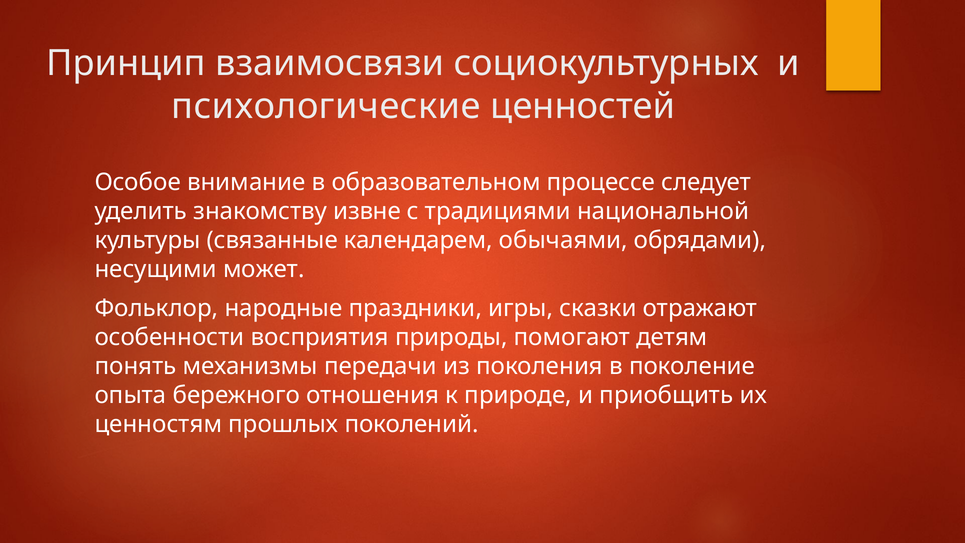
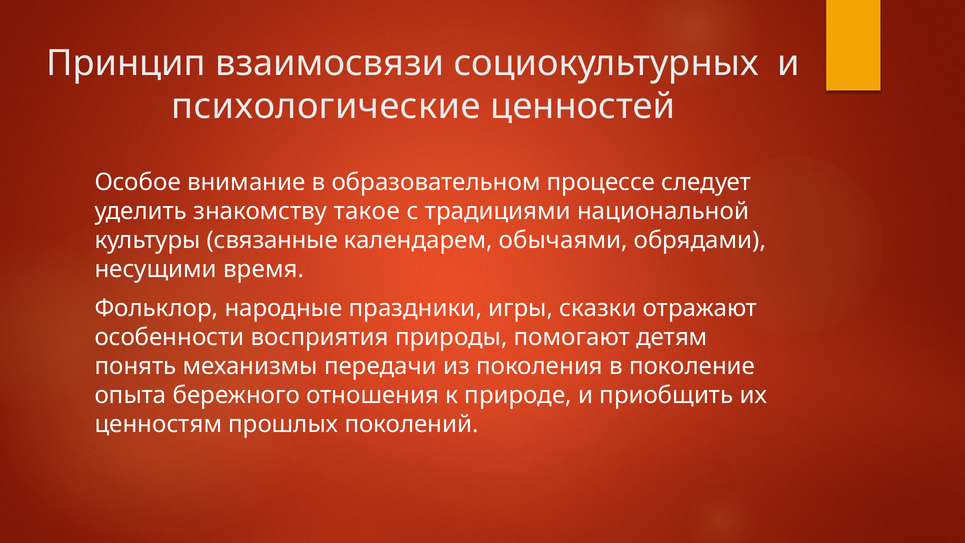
извне: извне -> такое (367, 211)
может: может -> время (264, 269)
